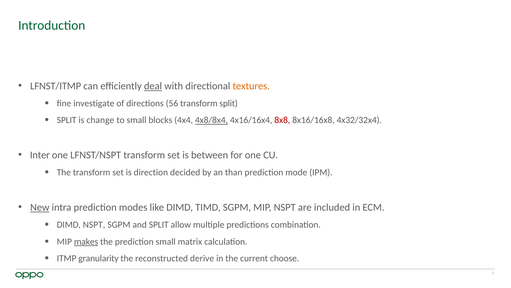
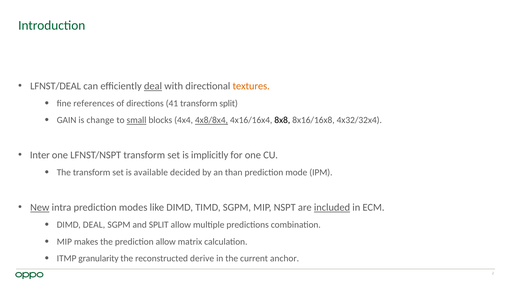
LFNST/ITMP: LFNST/ITMP -> LFNST/DEAL (56, 86)
investigate: investigate -> references (94, 103)
56: 56 -> 41 (172, 103)
SPLIT: SPLIT -> GAIN (67, 120)
small underline: none -> present (137, 120)
8x8 colour: red -> black (282, 120)
between: between -> implicitly (210, 155)
direction: direction -> available (151, 172)
included underline: none -> present (332, 207)
DIMD NSPT: NSPT -> DEAL (94, 224)
makes underline: present -> none (86, 241)
prediction small: small -> allow (166, 241)
choose: choose -> anchor (285, 258)
